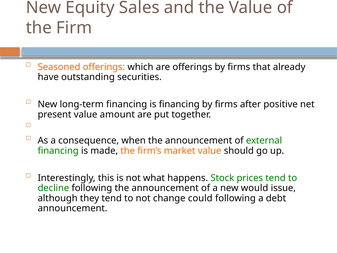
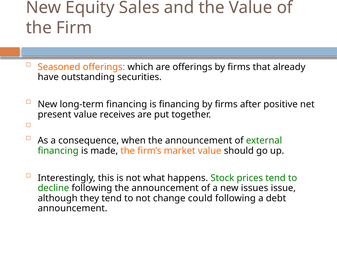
amount: amount -> receives (117, 114)
would: would -> issues (255, 188)
